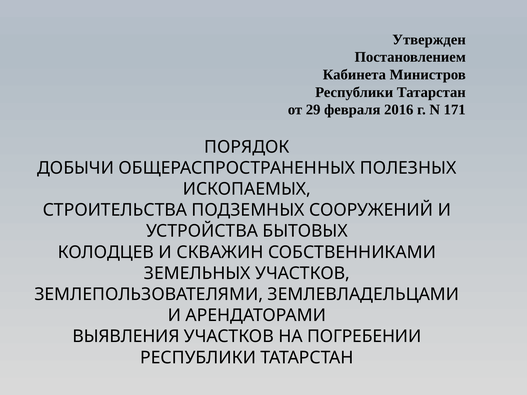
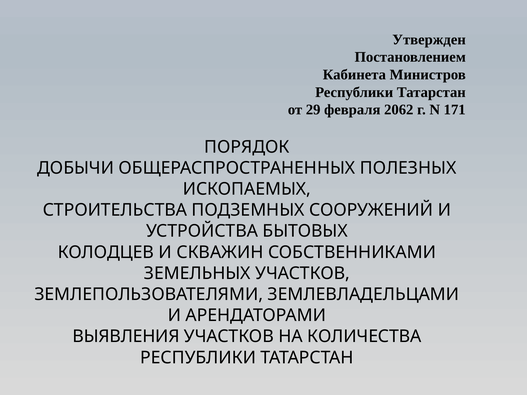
2016: 2016 -> 2062 (399, 110)
ПОГРЕБЕНИИ: ПОГРЕБЕНИИ -> КОЛИЧЕСТВА (364, 337)
